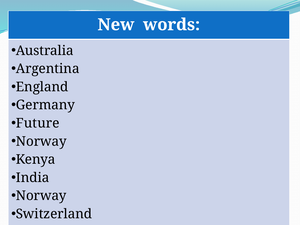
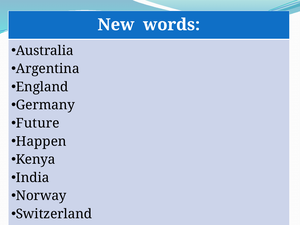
Norway: Norway -> Happen (41, 141)
